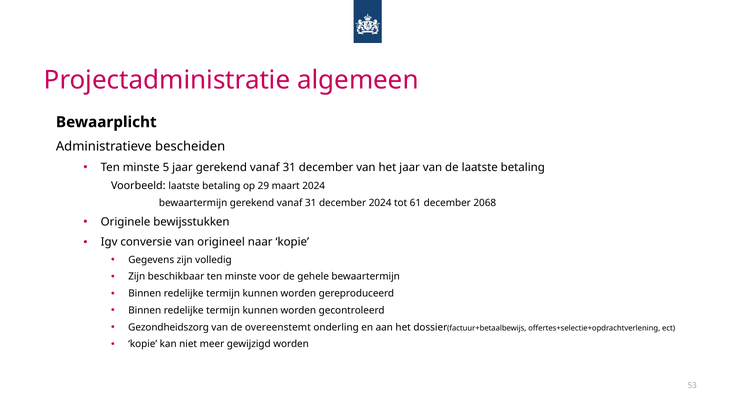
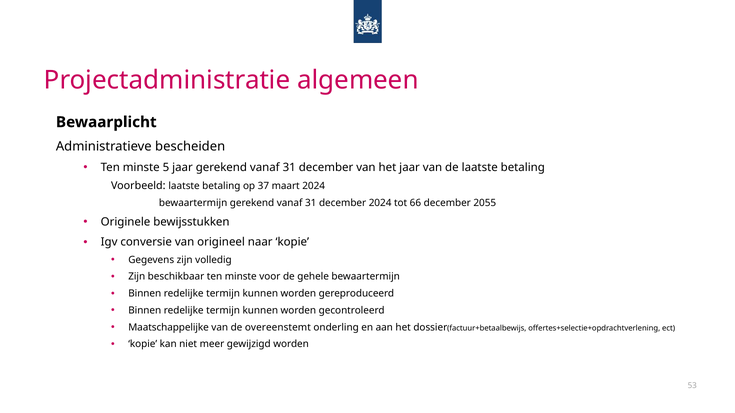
29: 29 -> 37 (263, 186)
61: 61 -> 66 (415, 203)
2068: 2068 -> 2055 (485, 203)
Gezondheidszorg: Gezondheidszorg -> Maatschappelijke (169, 328)
